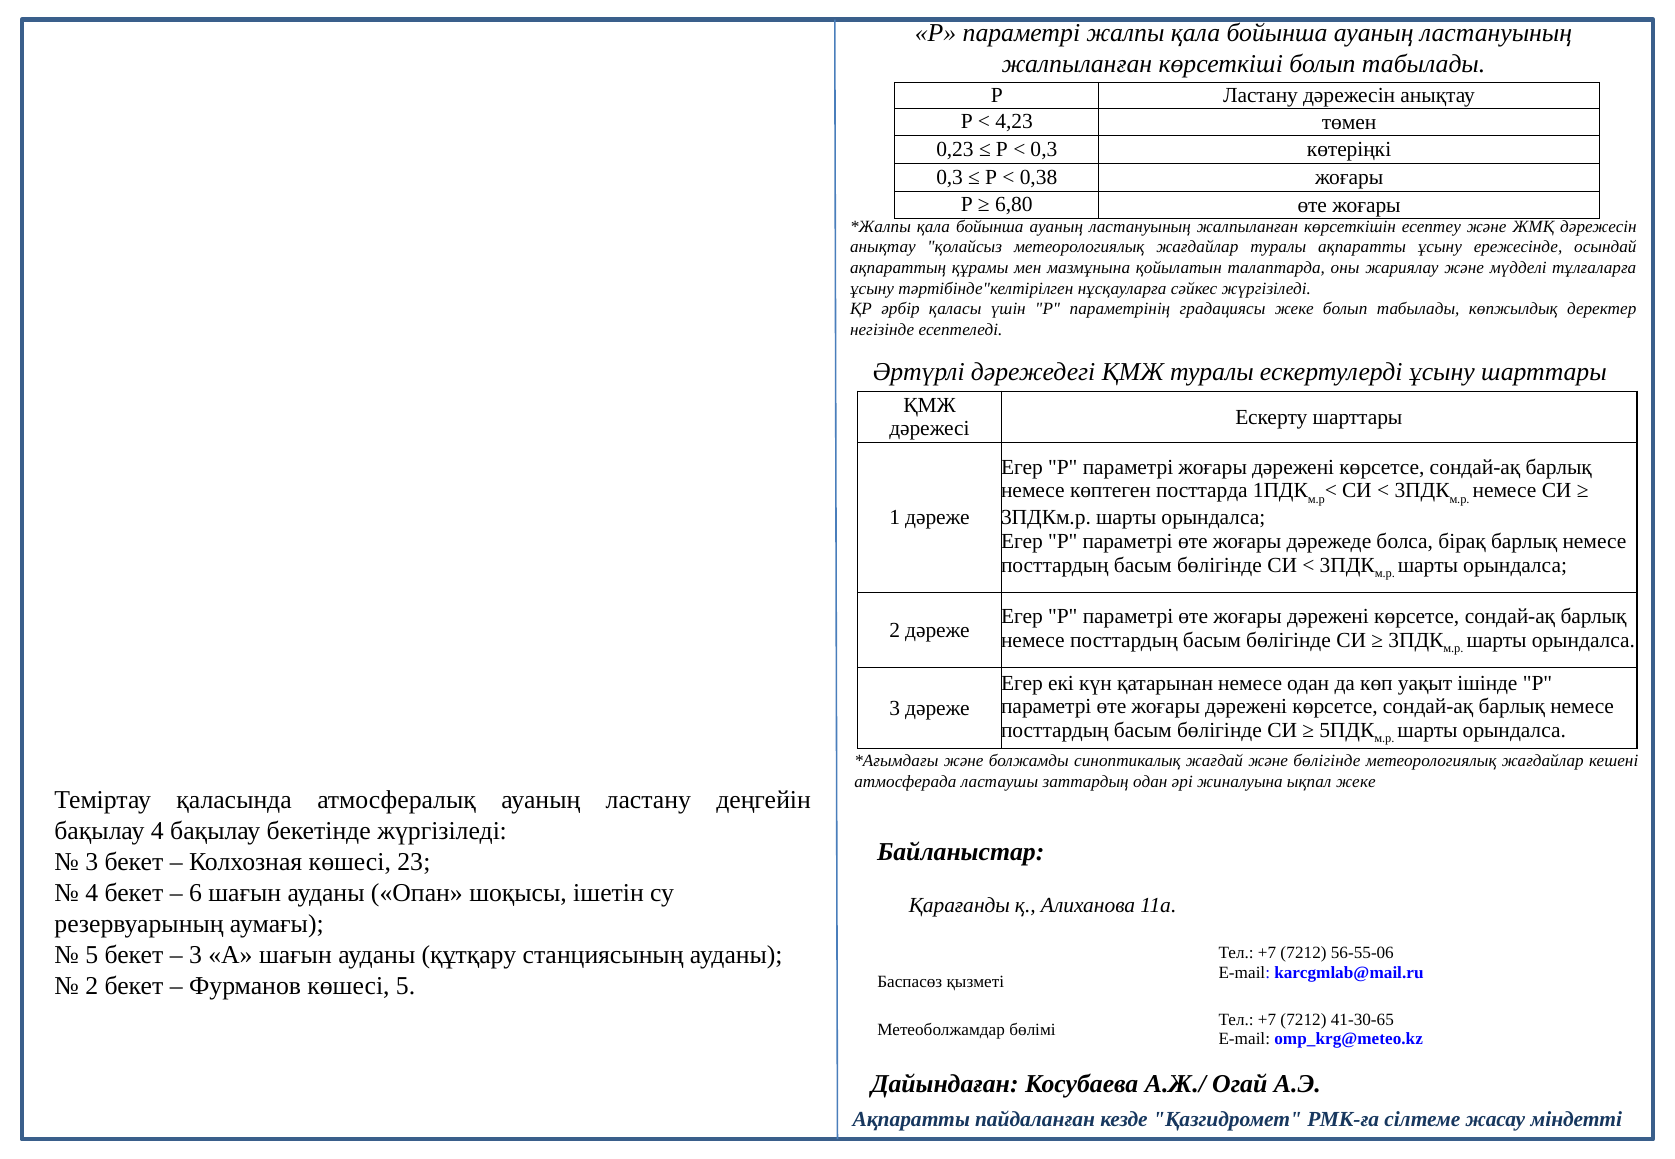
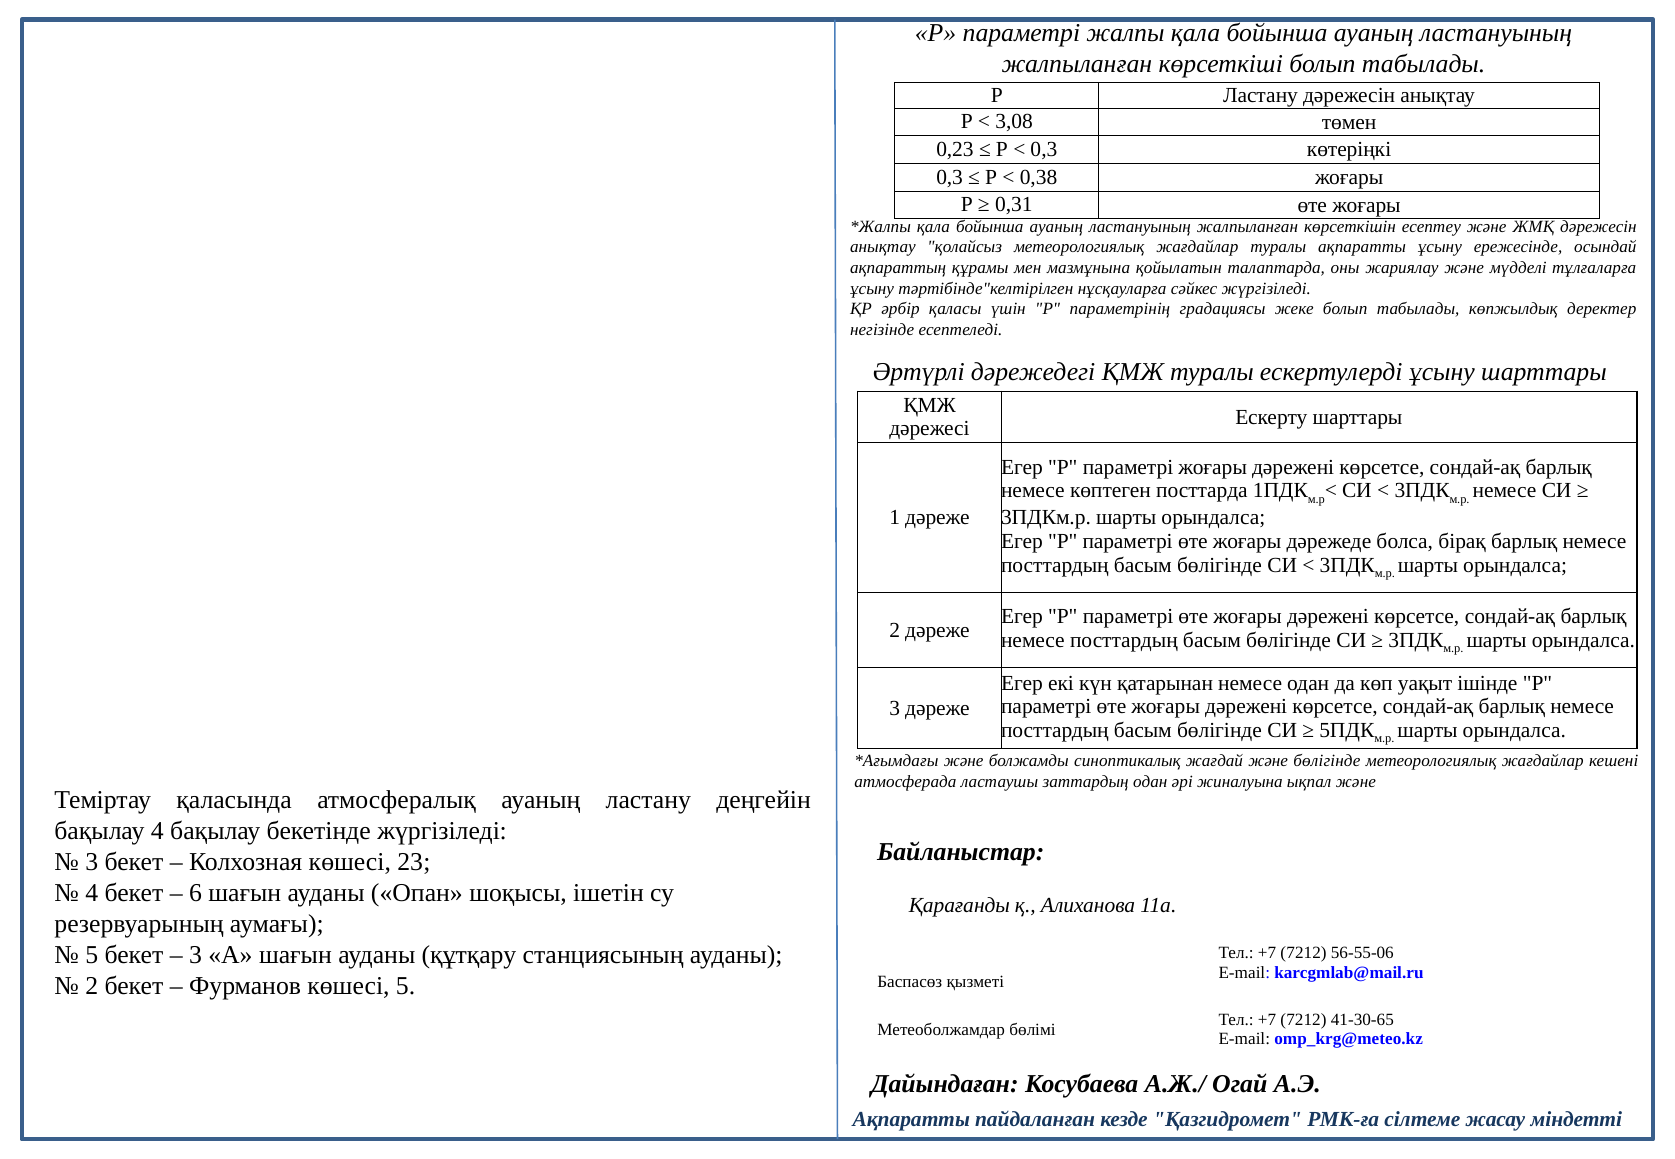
4,23: 4,23 -> 3,08 (1014, 122)
6,80: 6,80 -> 0,31 (1014, 205)
ықпал жеке: жеке -> және (1356, 782)
